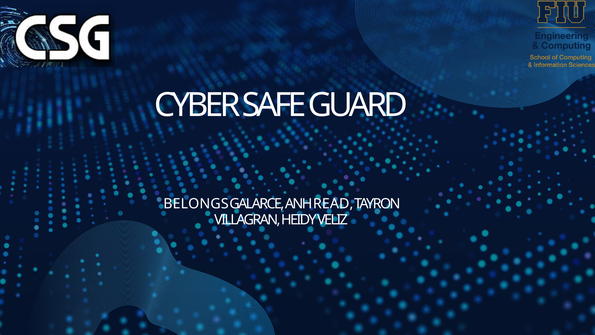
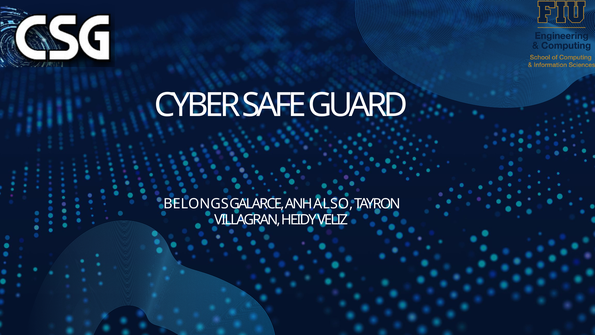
READ: READ -> ALSO (333, 203)
